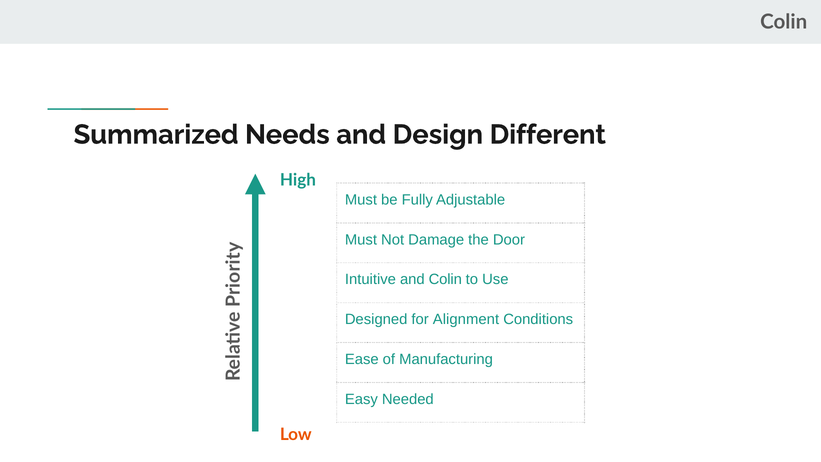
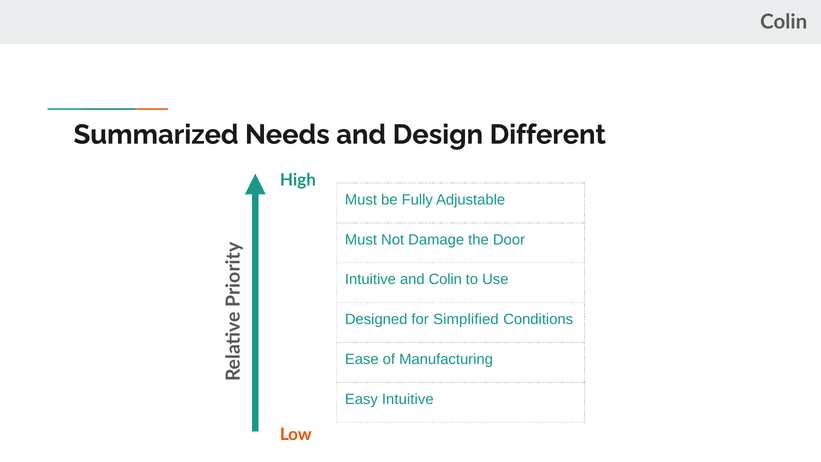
Alignment: Alignment -> Simplified (466, 319)
Easy Needed: Needed -> Intuitive (408, 399)
